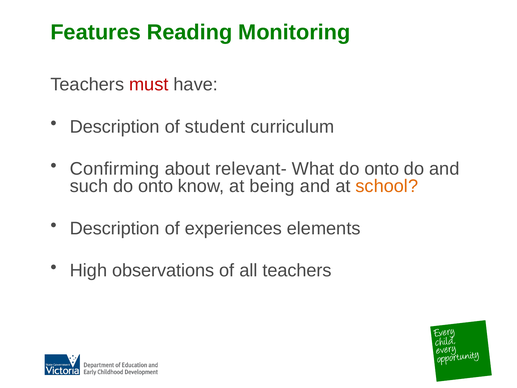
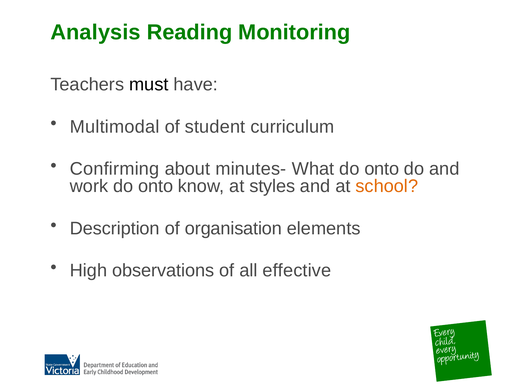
Features: Features -> Analysis (96, 32)
must colour: red -> black (149, 84)
Description: Description -> Multimodal (115, 127)
relevant-: relevant- -> minutes- (251, 169)
such: such -> work (89, 186)
being: being -> styles (272, 186)
experiences: experiences -> organisation (233, 228)
all teachers: teachers -> effective (297, 271)
